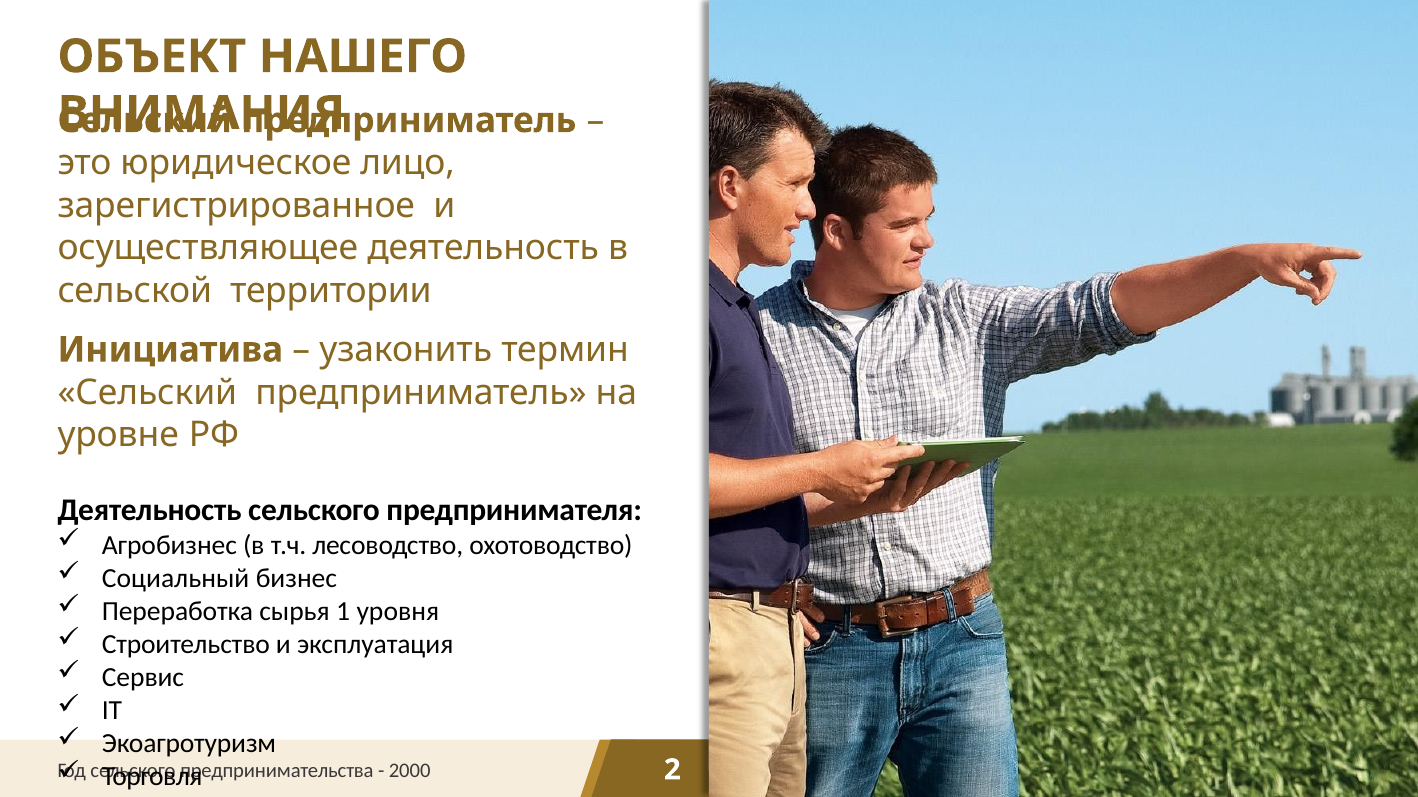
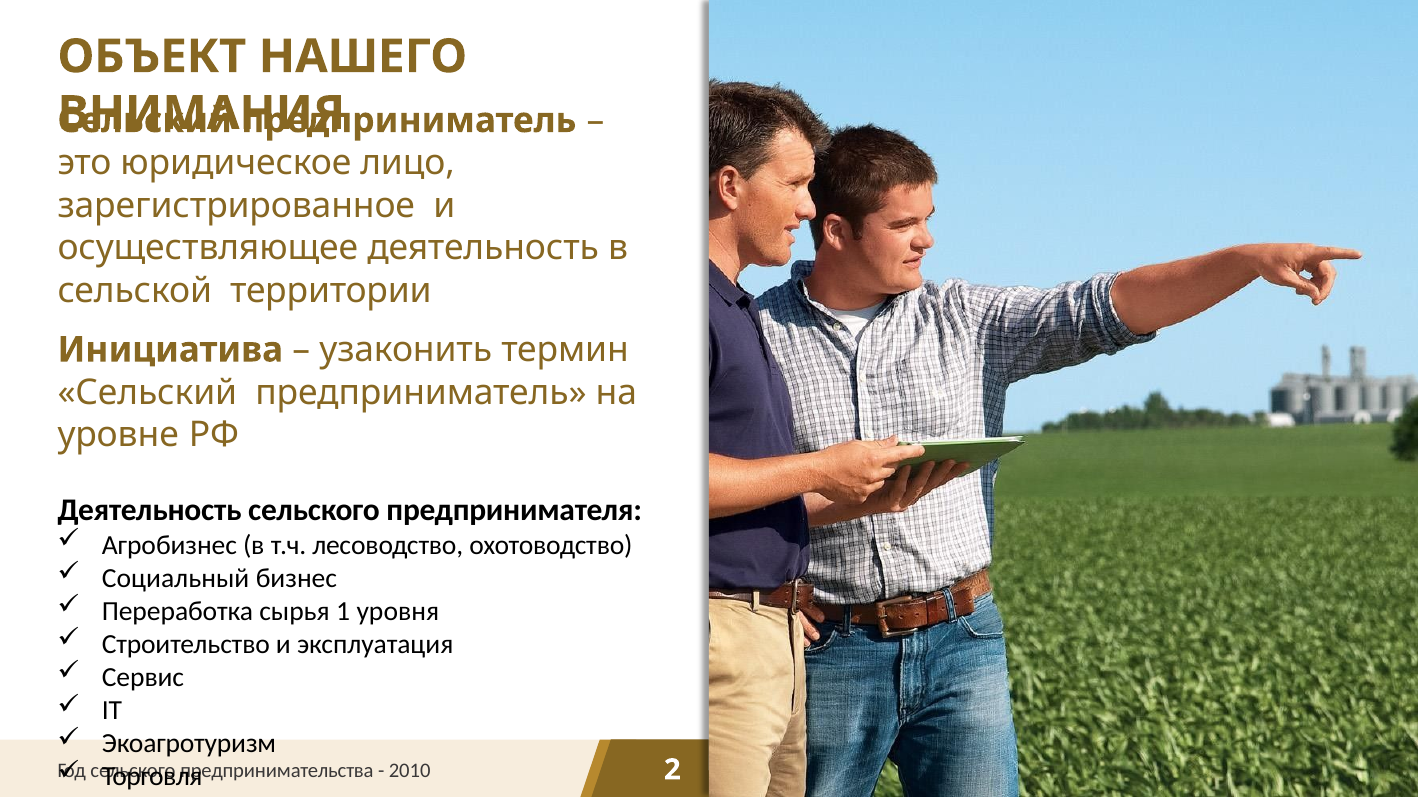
2000: 2000 -> 2010 (410, 771)
